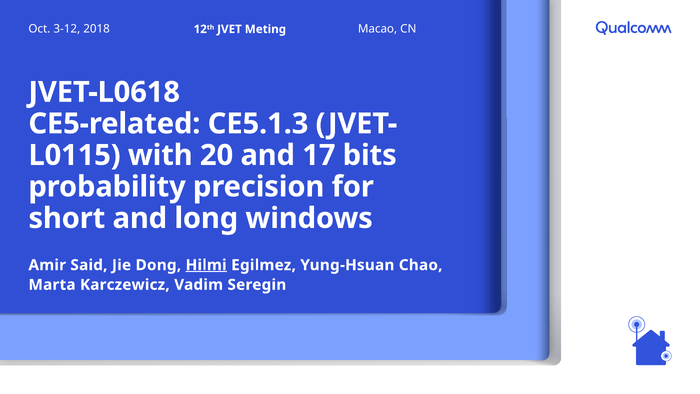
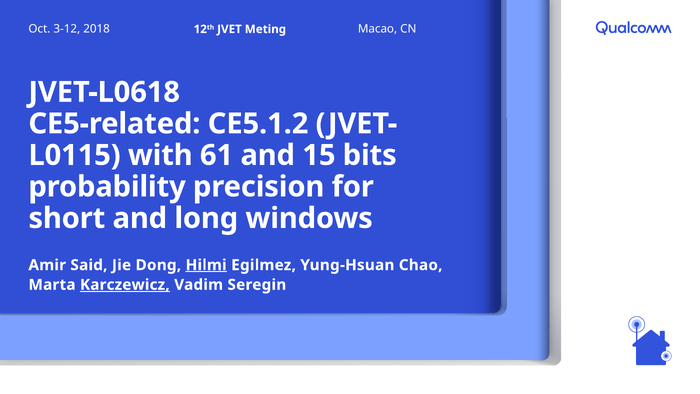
CE5.1.3: CE5.1.3 -> CE5.1.2 (258, 124)
20: 20 -> 61 (217, 155)
17: 17 -> 15 (319, 155)
Karczewicz underline: none -> present (125, 285)
